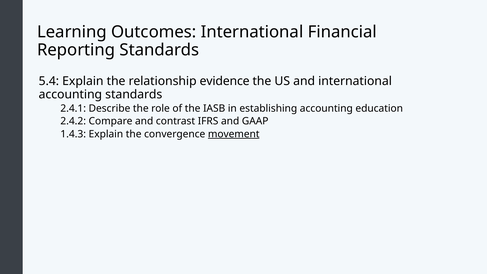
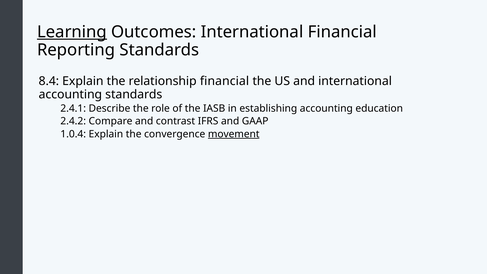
Learning underline: none -> present (72, 32)
5.4: 5.4 -> 8.4 (49, 81)
relationship evidence: evidence -> financial (225, 81)
1.4.3: 1.4.3 -> 1.0.4 (73, 134)
